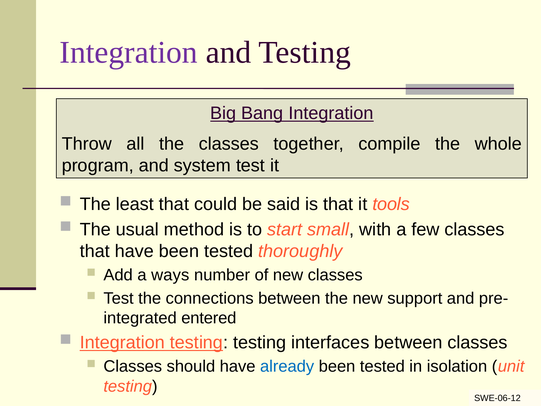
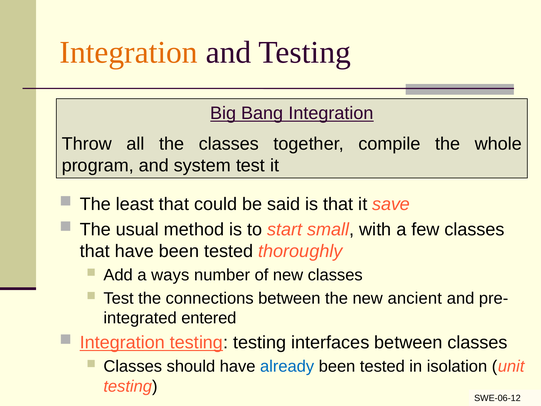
Integration colour: purple -> orange (129, 52)
tools: tools -> save (391, 204)
support: support -> ancient (415, 298)
